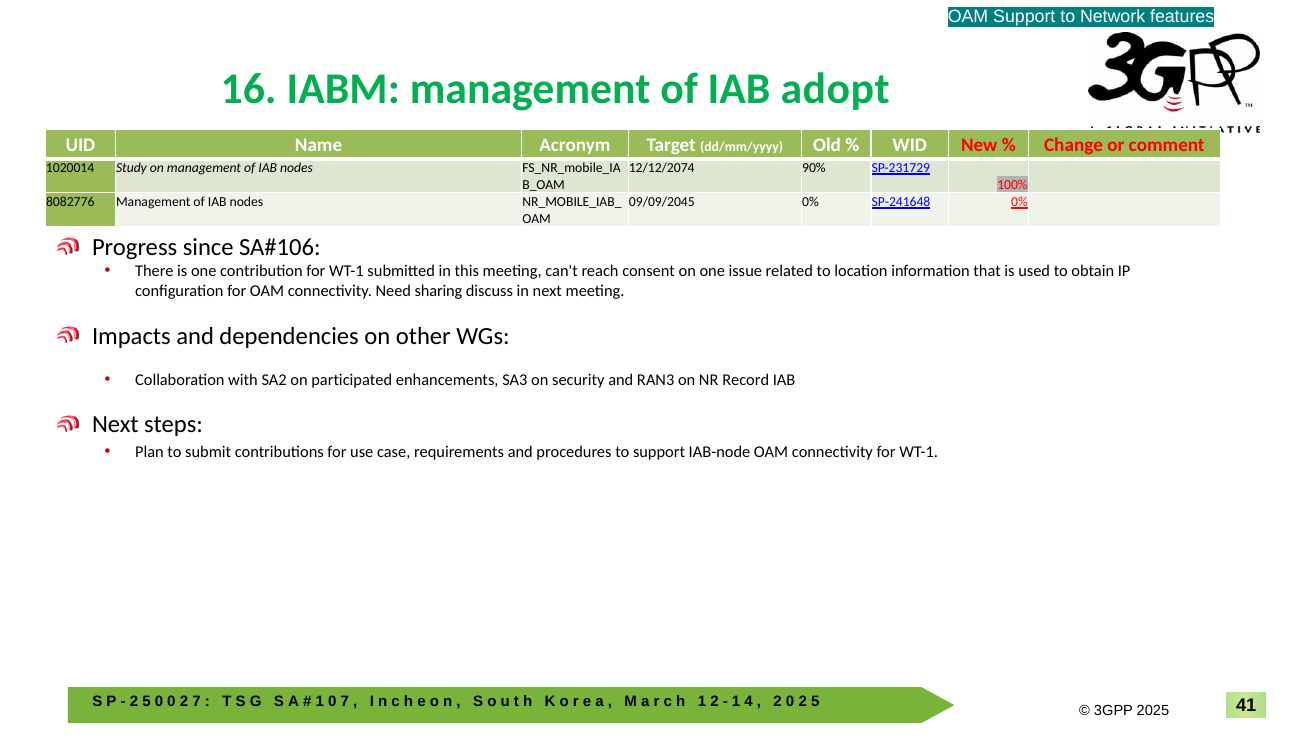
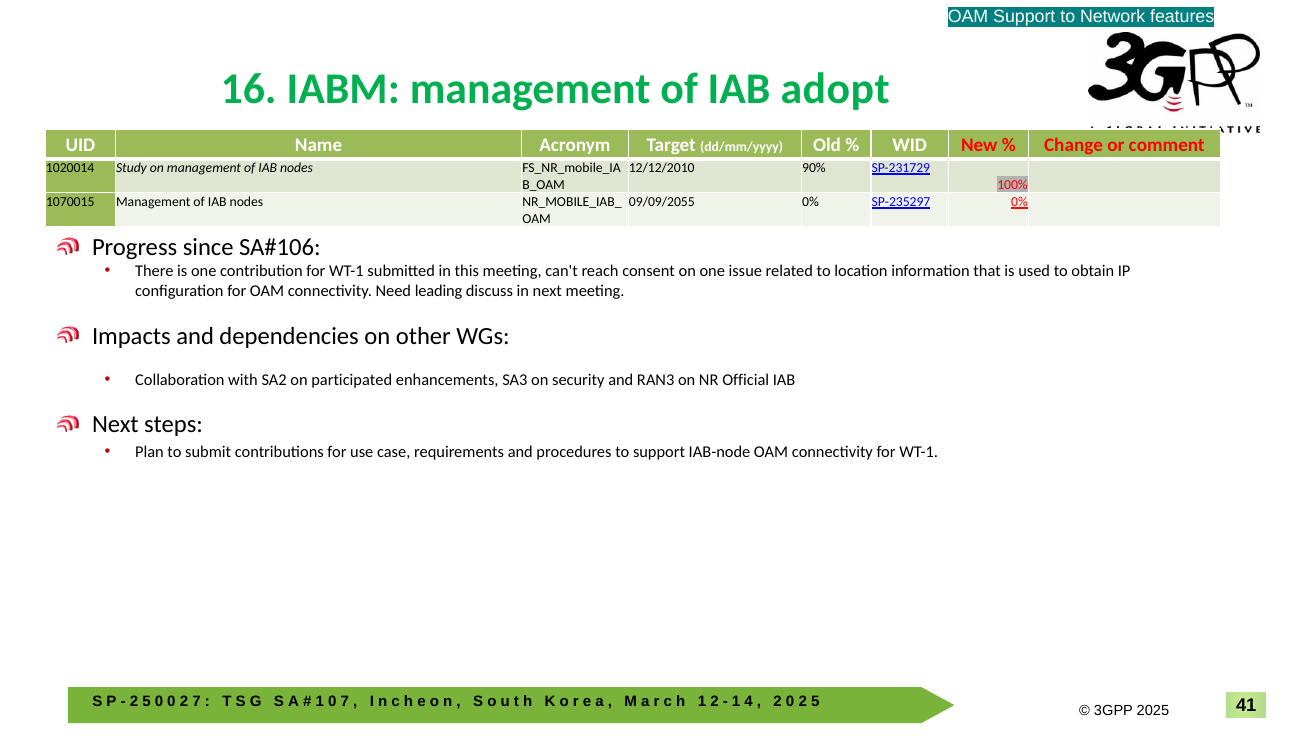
12/12/2074: 12/12/2074 -> 12/12/2010 (662, 168)
8082776: 8082776 -> 1070015 (70, 202)
09/09/2045: 09/09/2045 -> 09/09/2055 (662, 202)
SP-241648: SP-241648 -> SP-235297 (901, 202)
sharing: sharing -> leading (439, 291)
Record: Record -> Official (746, 380)
